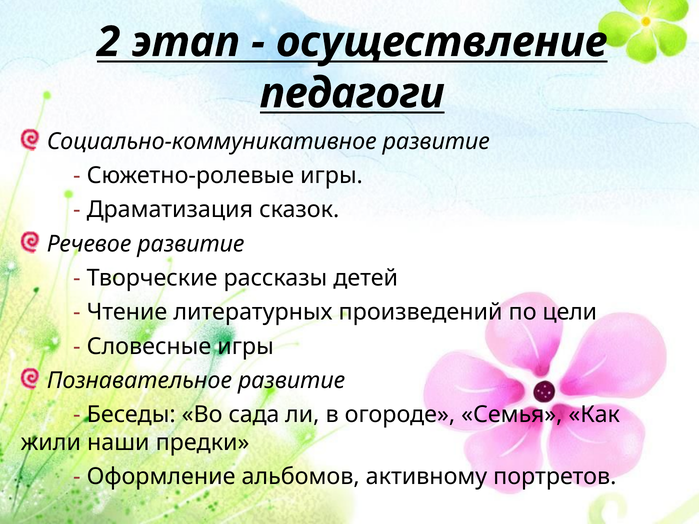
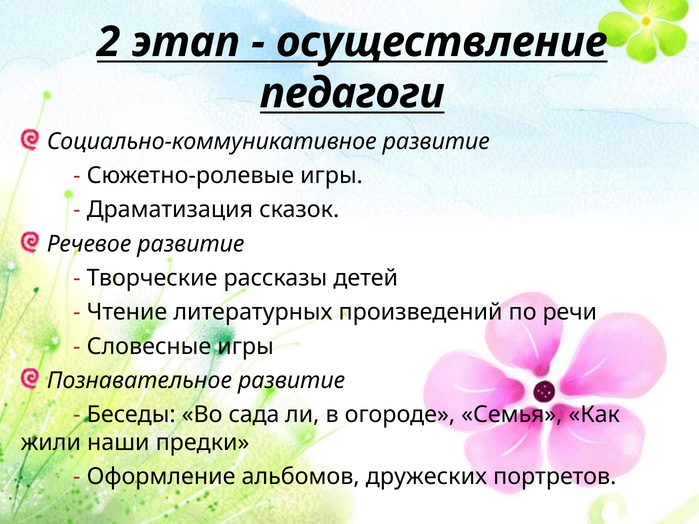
цели: цели -> речи (570, 312)
активному: активному -> дружеских (426, 477)
